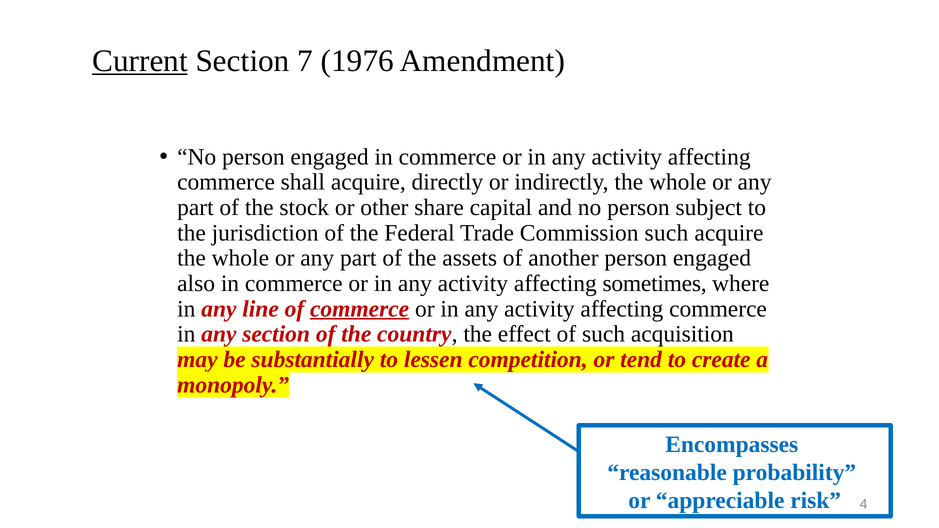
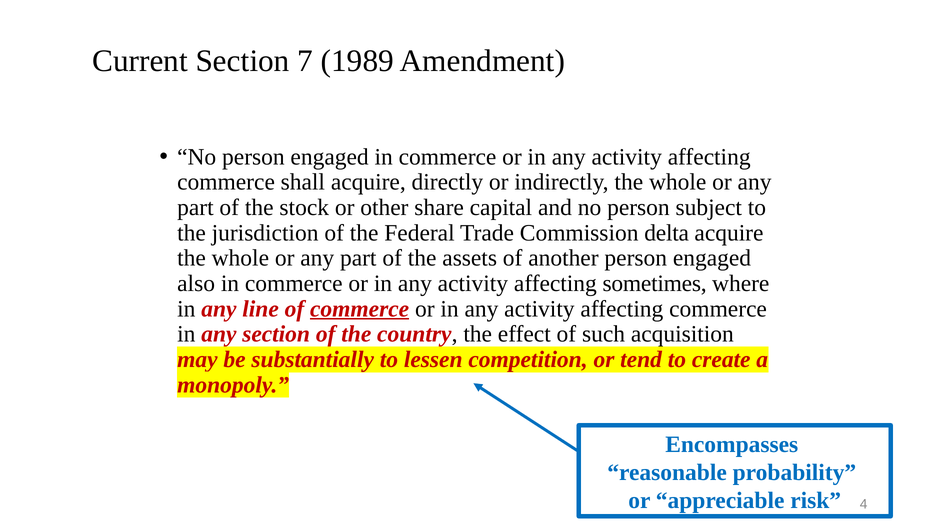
Current underline: present -> none (140, 61)
1976: 1976 -> 1989 (357, 61)
Commission such: such -> delta (667, 233)
